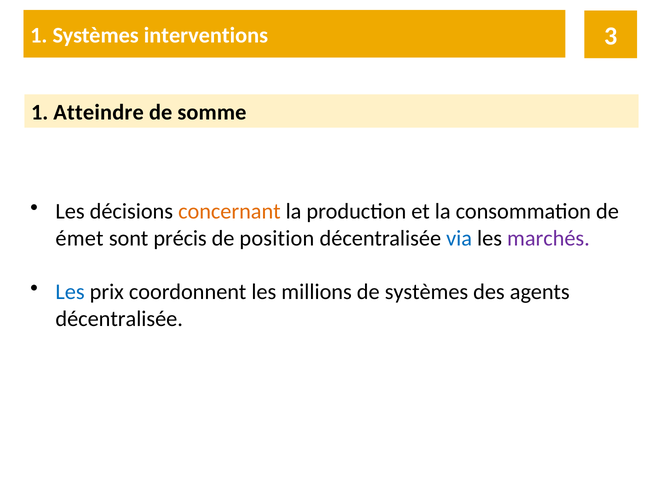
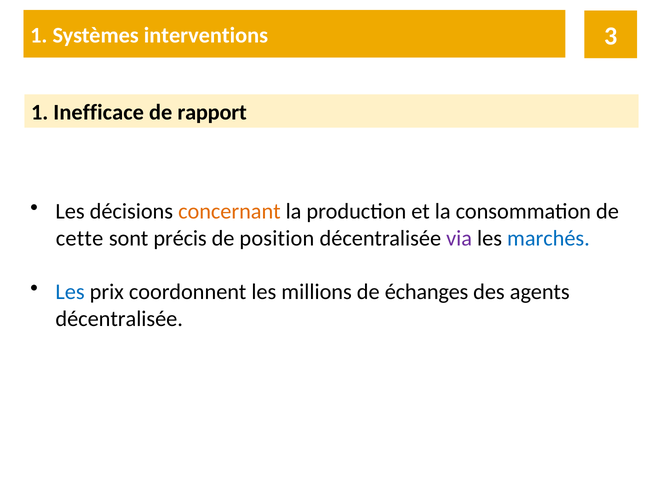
Atteindre: Atteindre -> Inefficace (99, 112)
somme: somme -> rapport (212, 112)
émet: émet -> cette (80, 238)
via colour: blue -> purple (459, 238)
marchés colour: purple -> blue (548, 238)
de systèmes: systèmes -> échanges (427, 292)
